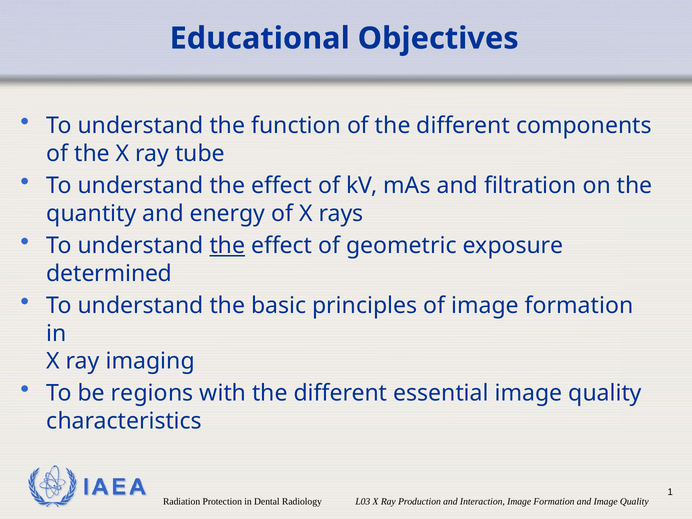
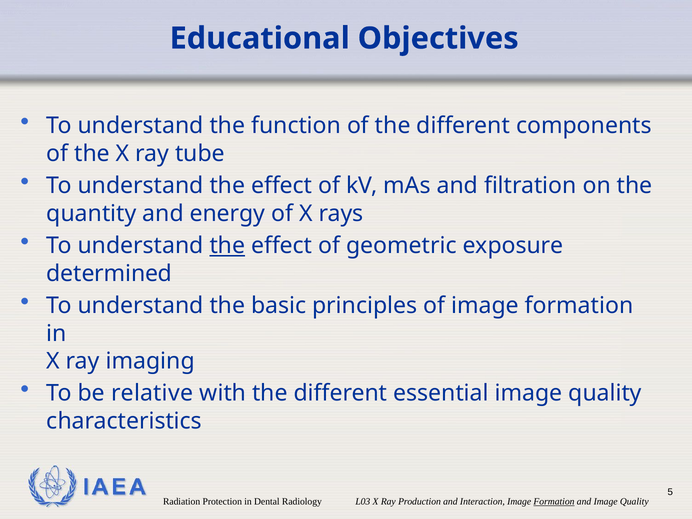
regions: regions -> relative (152, 393)
1: 1 -> 5 (670, 492)
Formation underline: none -> present (554, 502)
